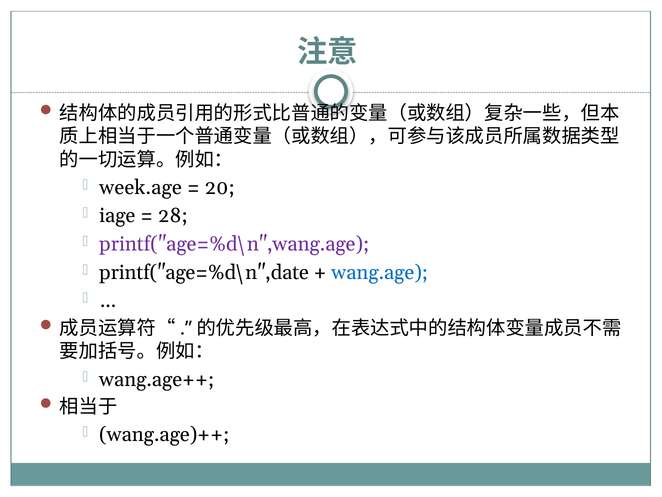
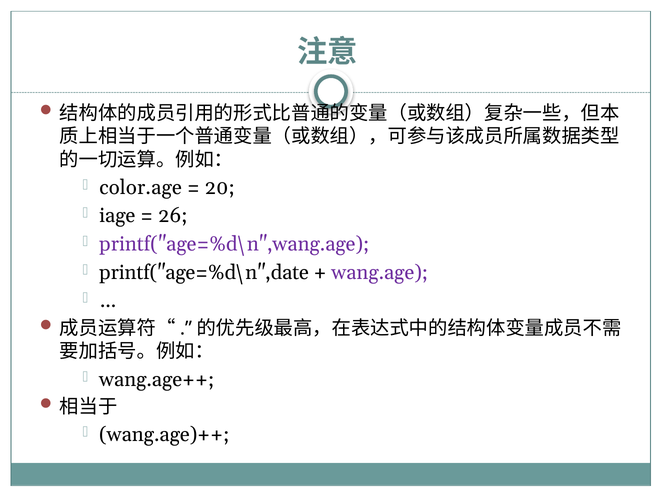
week.age: week.age -> color.age (141, 187)
28: 28 -> 26 (173, 216)
wang.age colour: blue -> purple (380, 272)
